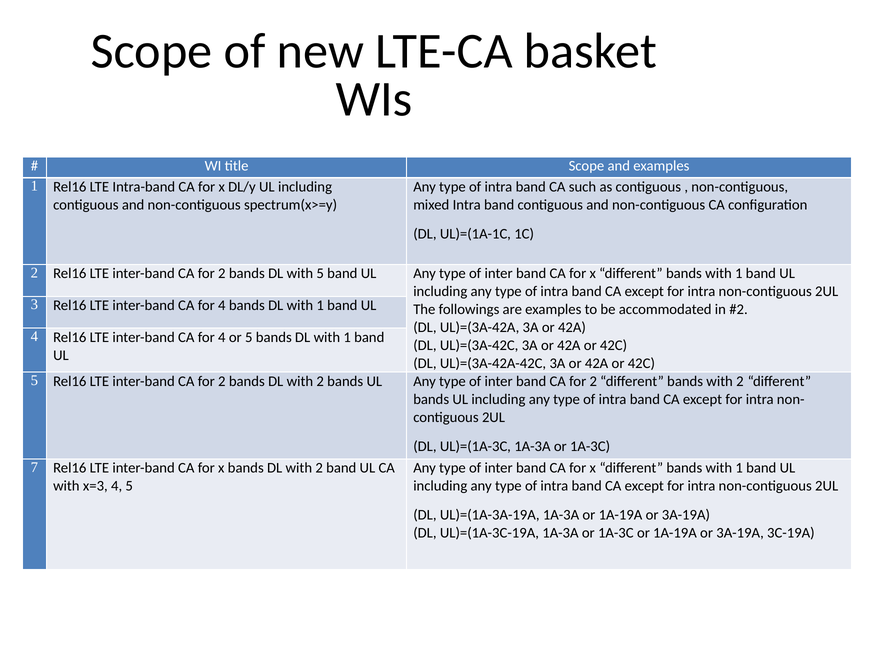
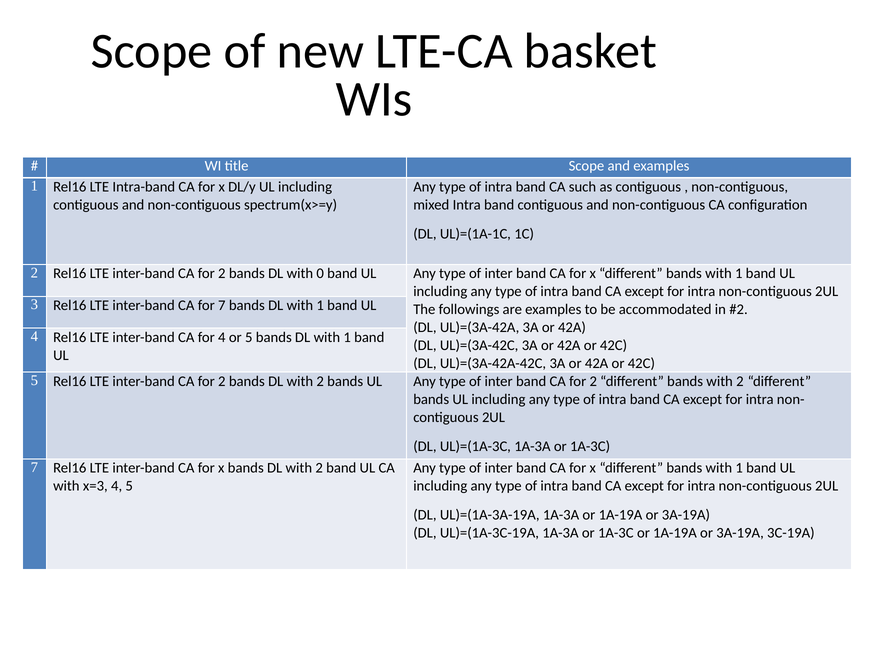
with 5: 5 -> 0 (320, 273)
4: 4 -> 7 (222, 305)
